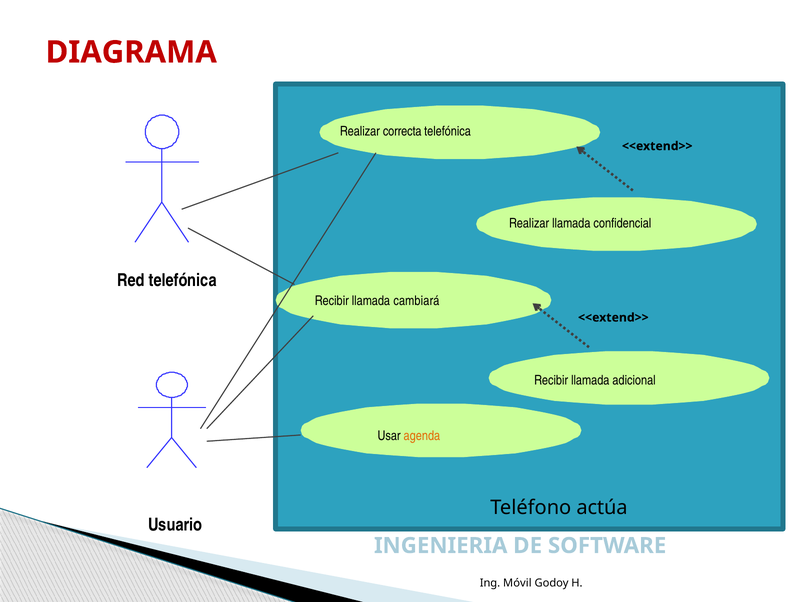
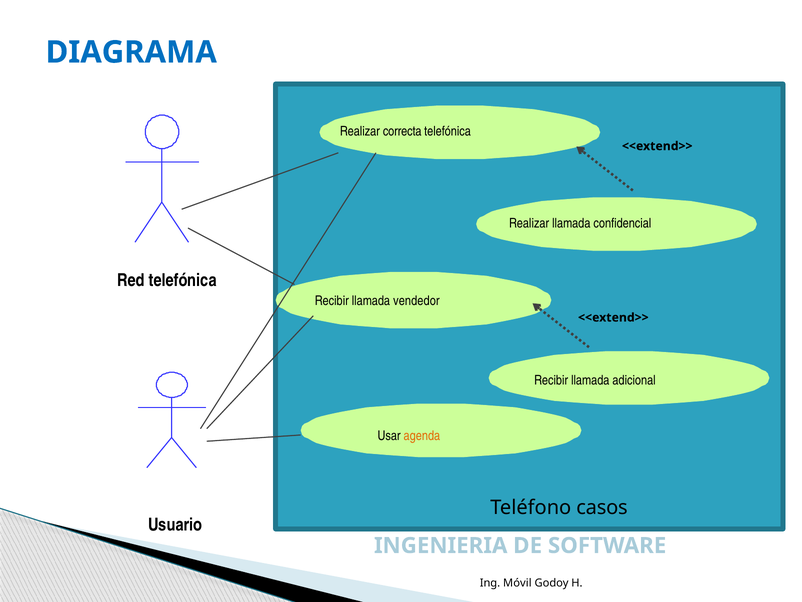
DIAGRAMA colour: red -> blue (131, 52)
cambiará: cambiará -> vendedor (416, 301)
actúa: actúa -> casos (602, 507)
